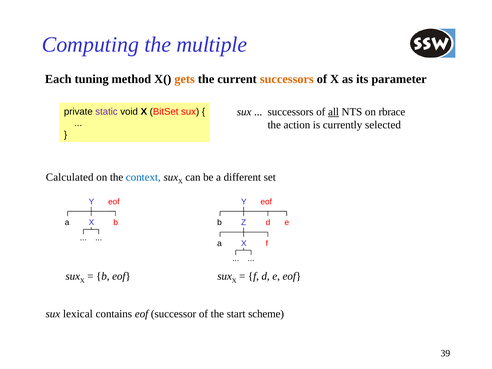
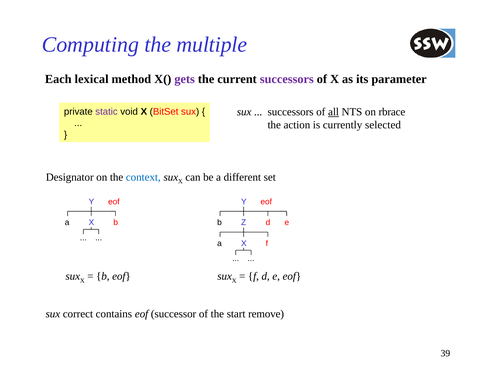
tuning: tuning -> lexical (92, 79)
gets colour: orange -> purple (185, 79)
successors colour: orange -> purple (287, 79)
Calculated: Calculated -> Designator (70, 177)
lexical: lexical -> correct (78, 314)
scheme: scheme -> remove (266, 314)
